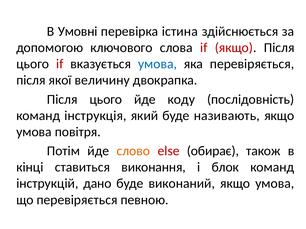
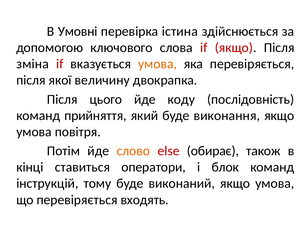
цього: цього -> зміна (33, 64)
умова colour: blue -> orange (158, 64)
інструкція: інструкція -> прийняття (95, 116)
називають: називають -> виконання (227, 116)
виконання: виконання -> оператори (154, 168)
дано: дано -> тому (97, 184)
певною: певною -> входять (145, 200)
